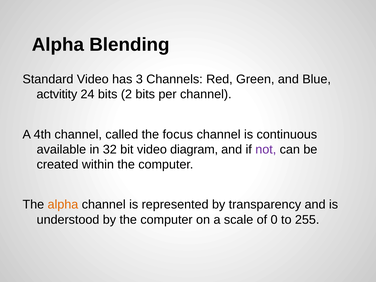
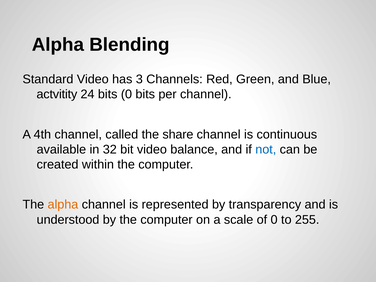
bits 2: 2 -> 0 (126, 94)
focus: focus -> share (178, 134)
diagram: diagram -> balance (194, 149)
not colour: purple -> blue (266, 149)
